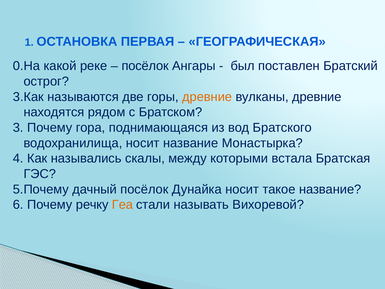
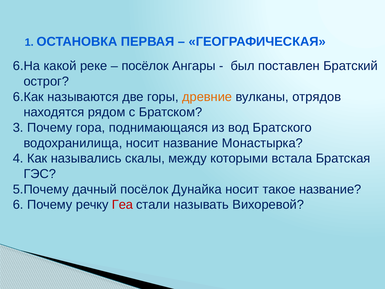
0.На: 0.На -> 6.На (26, 66)
3.Как: 3.Как -> 6.Как (28, 97)
вулканы древние: древние -> отрядов (317, 97)
Геа colour: orange -> red (122, 205)
